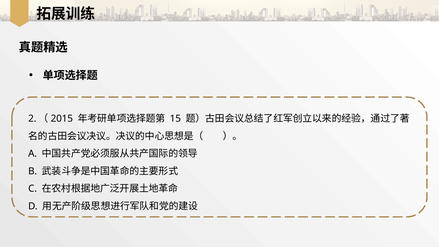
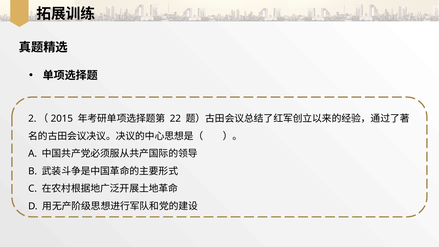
15: 15 -> 22 (175, 119)
